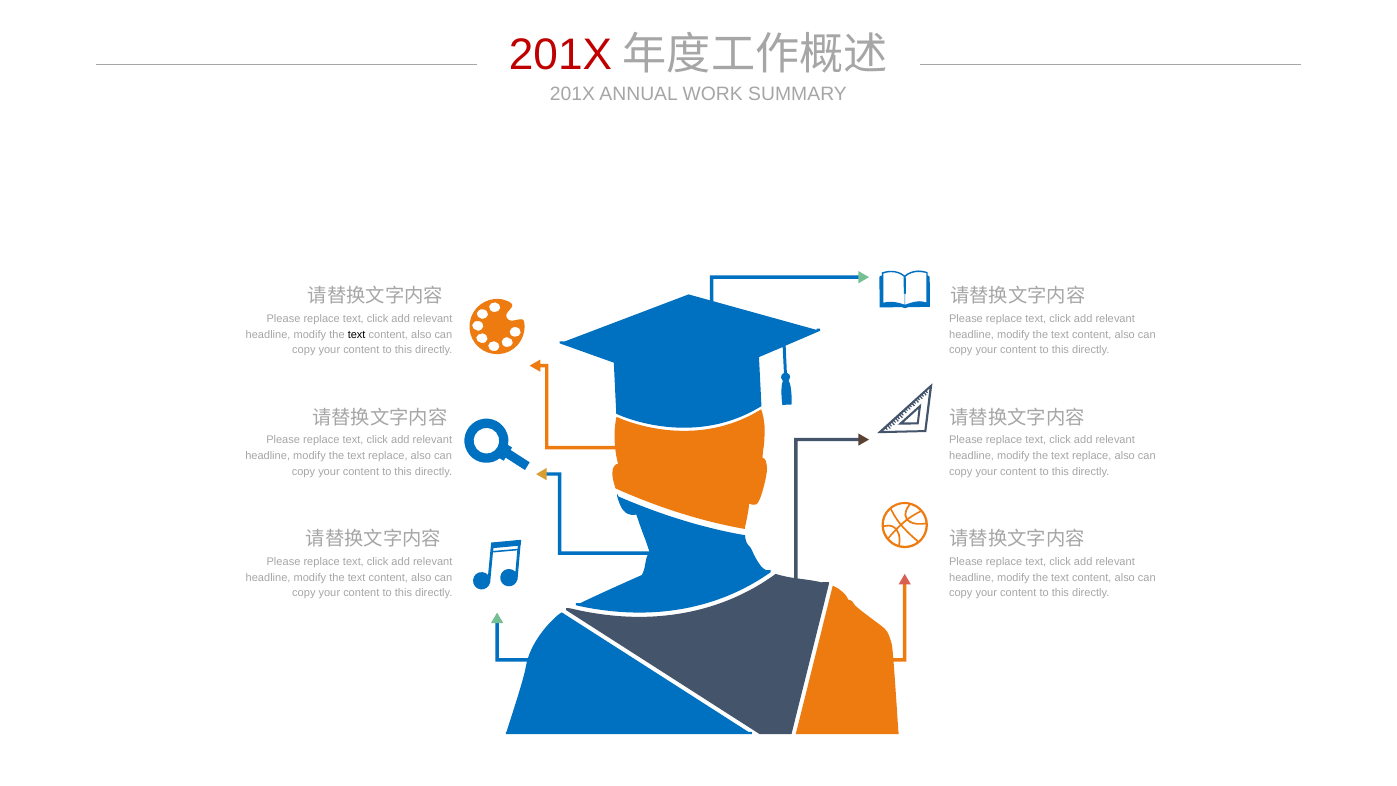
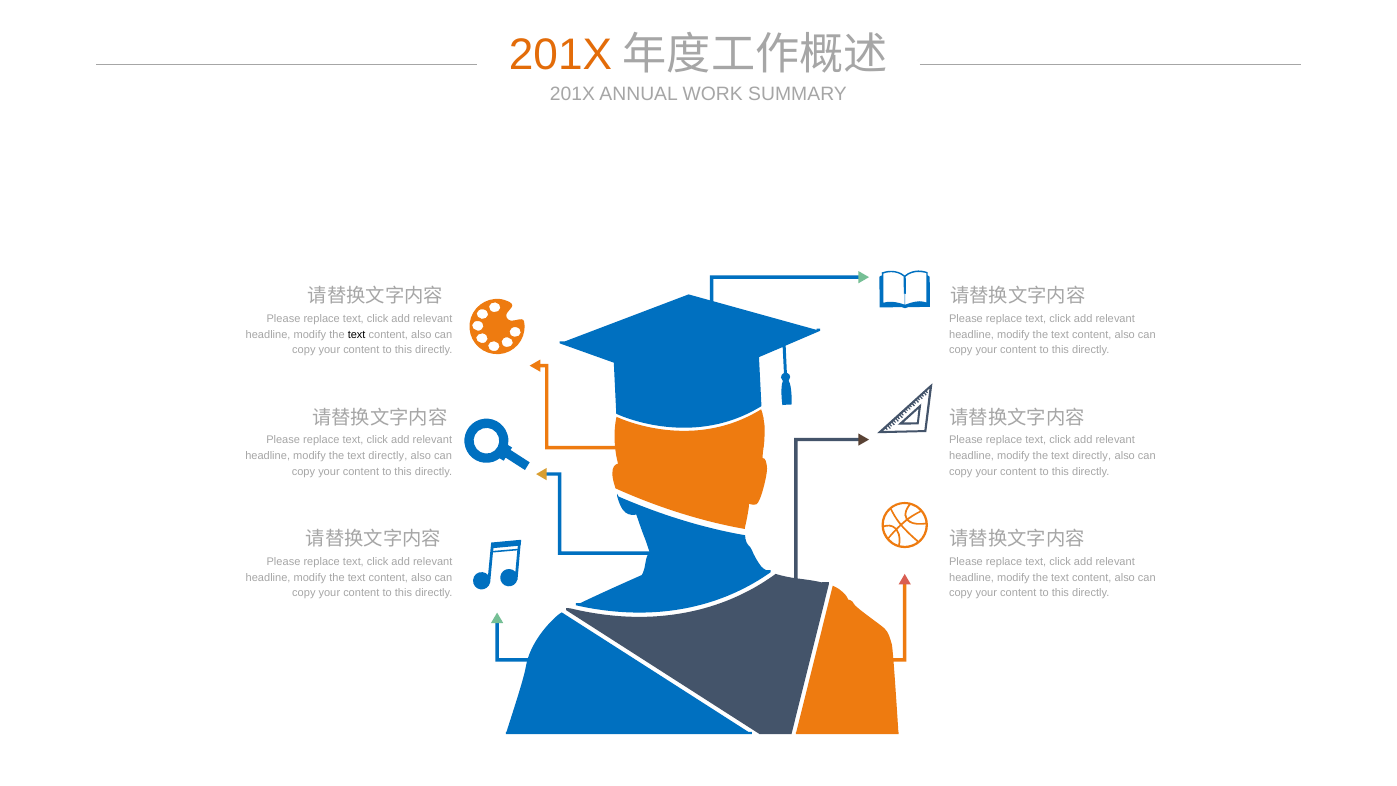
201X colour: red -> orange (560, 55)
replace: replace -> directly (388, 456)
replace: replace -> directly (1092, 456)
